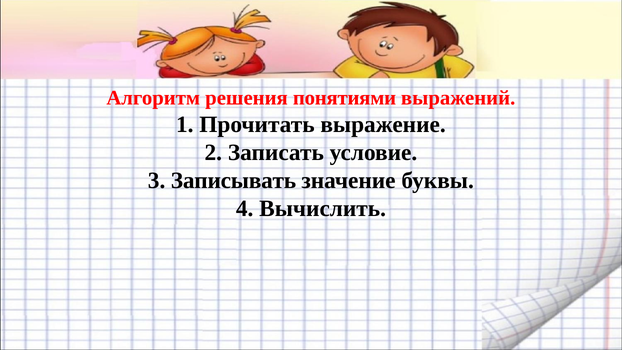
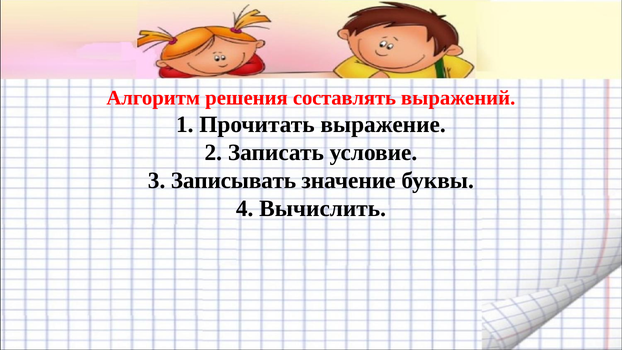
понятиями: понятиями -> составлять (344, 98)
